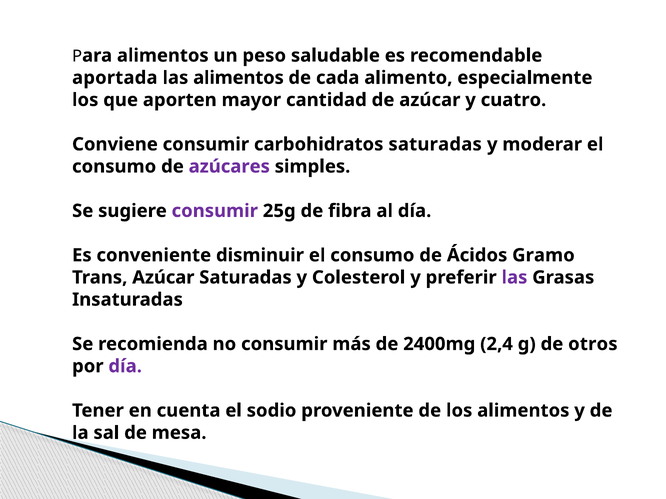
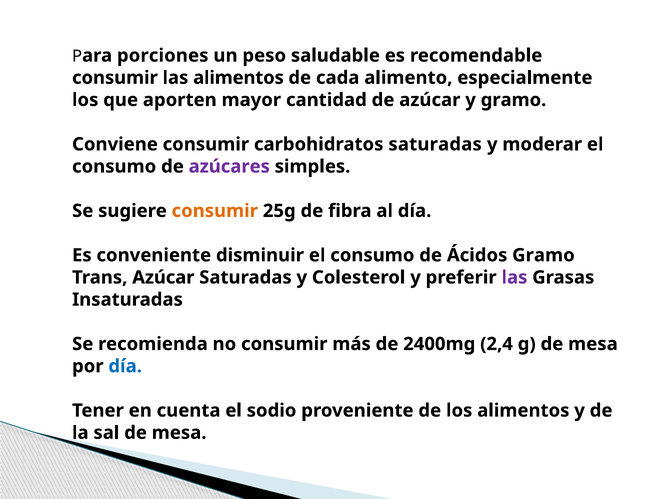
Para alimentos: alimentos -> porciones (163, 56)
aportada: aportada -> consumir (115, 78)
y cuatro: cuatro -> gramo (513, 100)
consumir colour: purple -> orange (215, 211)
g de otros: otros -> mesa (593, 344)
día colour: purple -> blue (125, 367)
